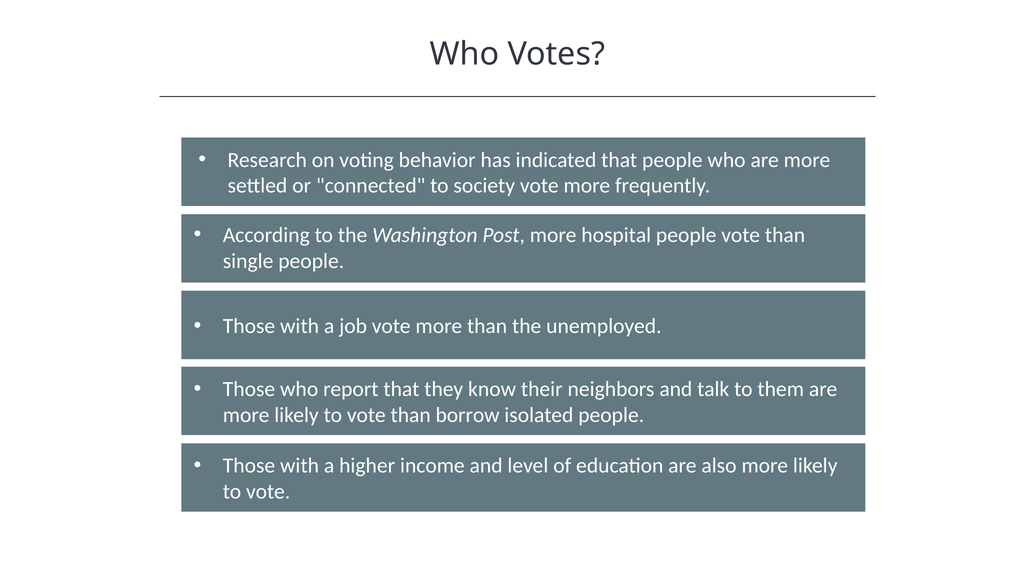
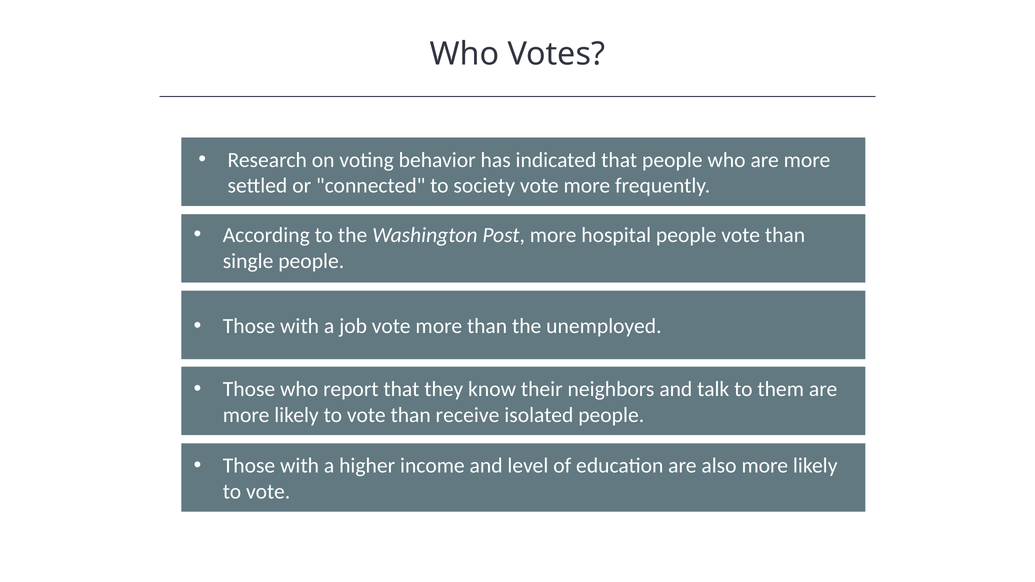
borrow: borrow -> receive (468, 415)
